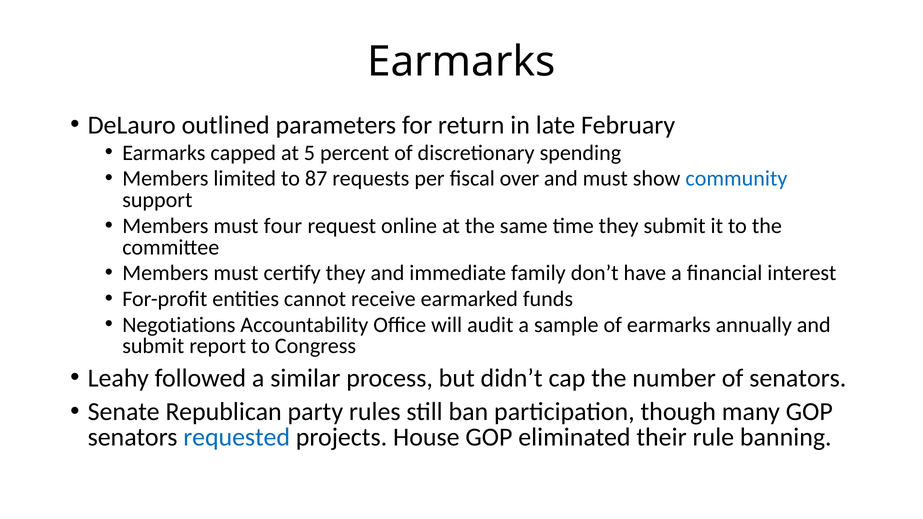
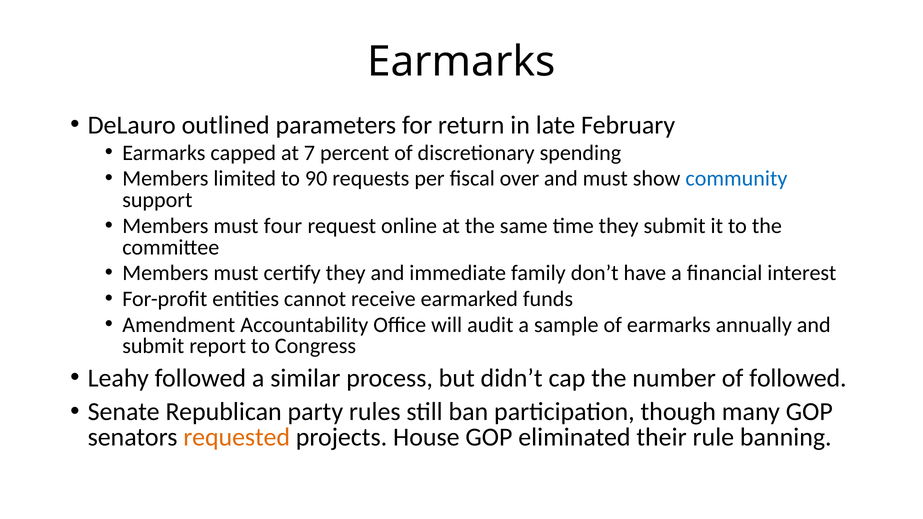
5: 5 -> 7 (309, 153)
87: 87 -> 90 (316, 179)
Negotiations: Negotiations -> Amendment (179, 325)
of senators: senators -> followed (798, 378)
requested colour: blue -> orange (237, 437)
